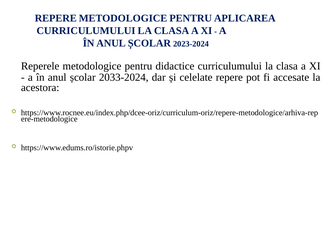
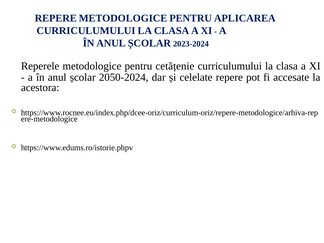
didactice: didactice -> cetățenie (175, 66)
2033-2024: 2033-2024 -> 2050-2024 (124, 77)
